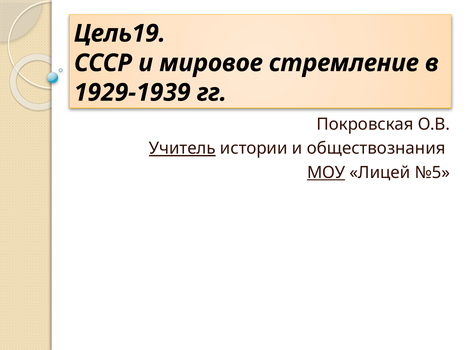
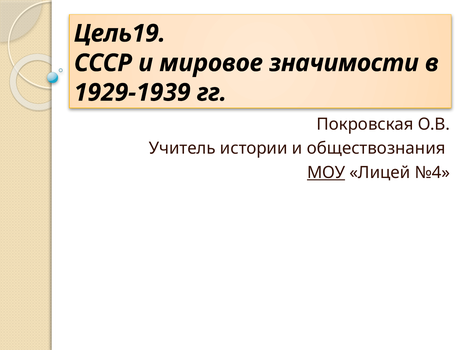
стремление: стремление -> значимости (344, 63)
Учитель underline: present -> none (182, 149)
№5: №5 -> №4 (432, 173)
